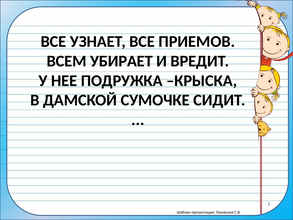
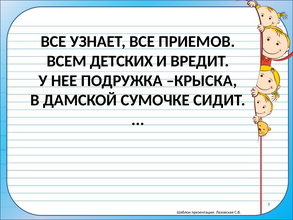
УБИРАЕТ: УБИРАЕТ -> ДЕТСКИХ (121, 61)
